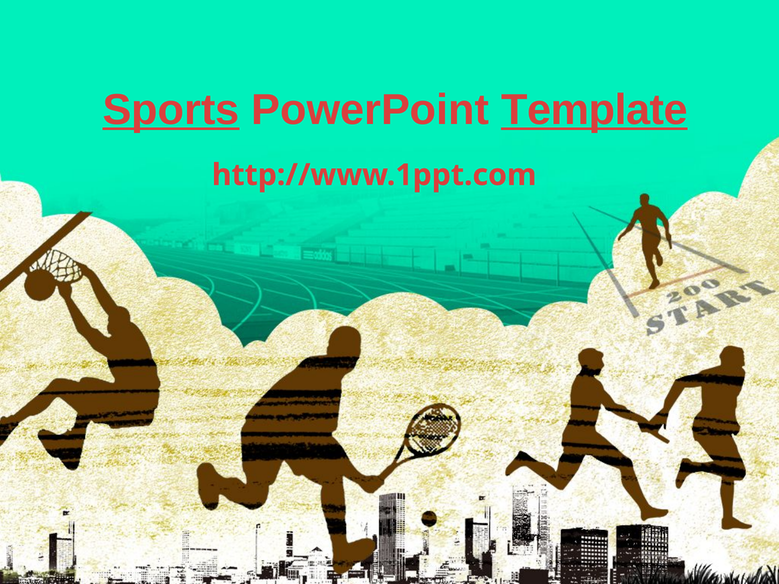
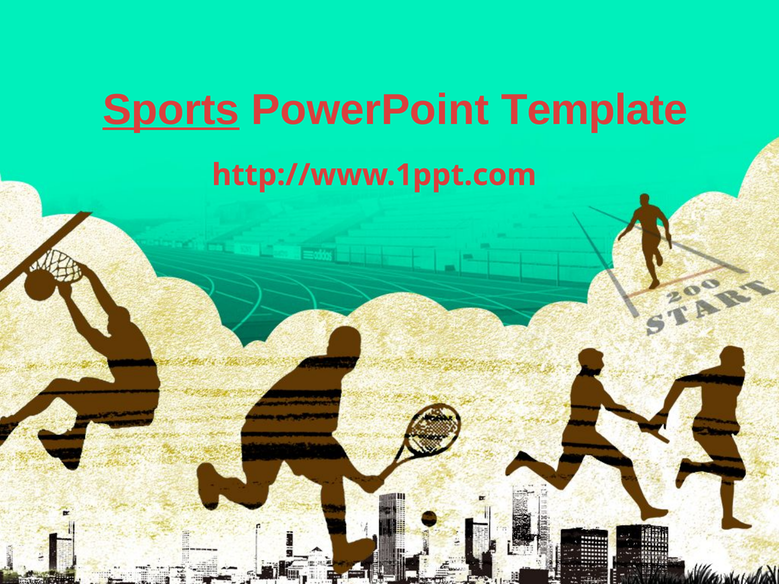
Template underline: present -> none (595, 110)
